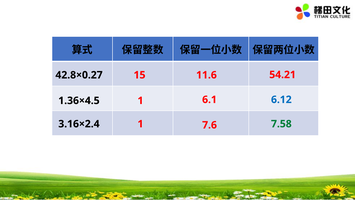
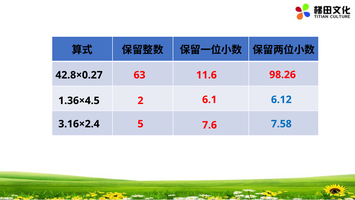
15: 15 -> 63 (140, 75)
54.21: 54.21 -> 98.26 (283, 75)
1.36×4.5 1: 1 -> 2 (140, 100)
3.16×2.4 1: 1 -> 5 (140, 124)
7.58 colour: green -> blue (281, 124)
